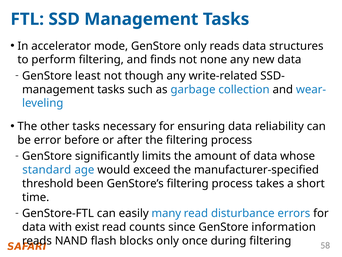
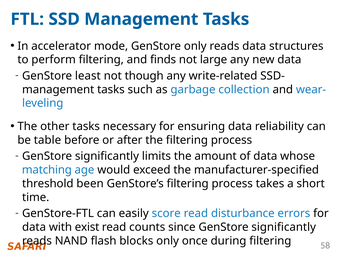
none: none -> large (214, 60)
error: error -> table (47, 140)
standard: standard -> matching (47, 170)
many: many -> score (166, 213)
since GenStore information: information -> significantly (284, 227)
